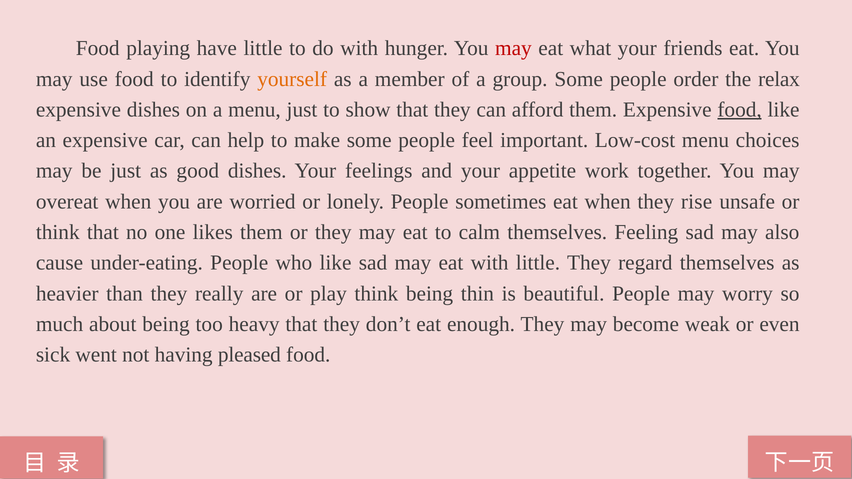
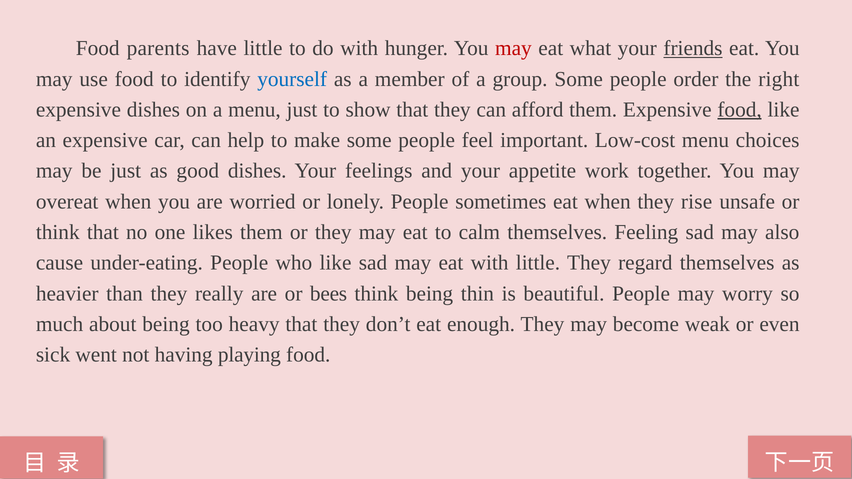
playing: playing -> parents (158, 48)
friends underline: none -> present (693, 48)
yourself colour: orange -> blue (292, 79)
relax: relax -> right (779, 79)
play: play -> bees (329, 294)
pleased: pleased -> playing (249, 355)
